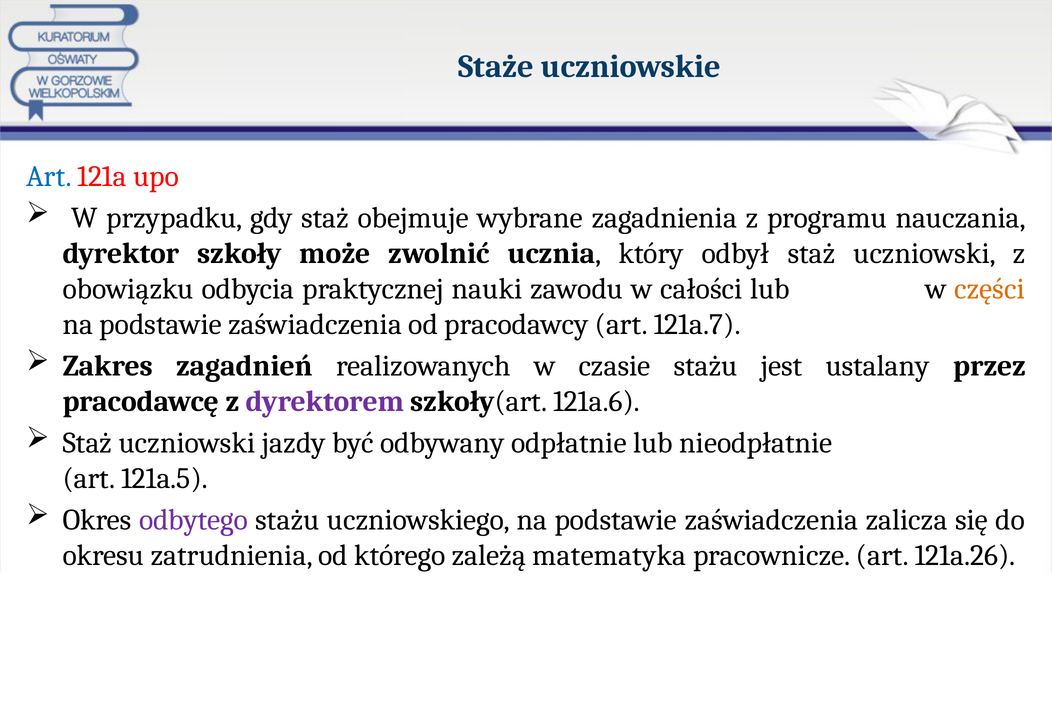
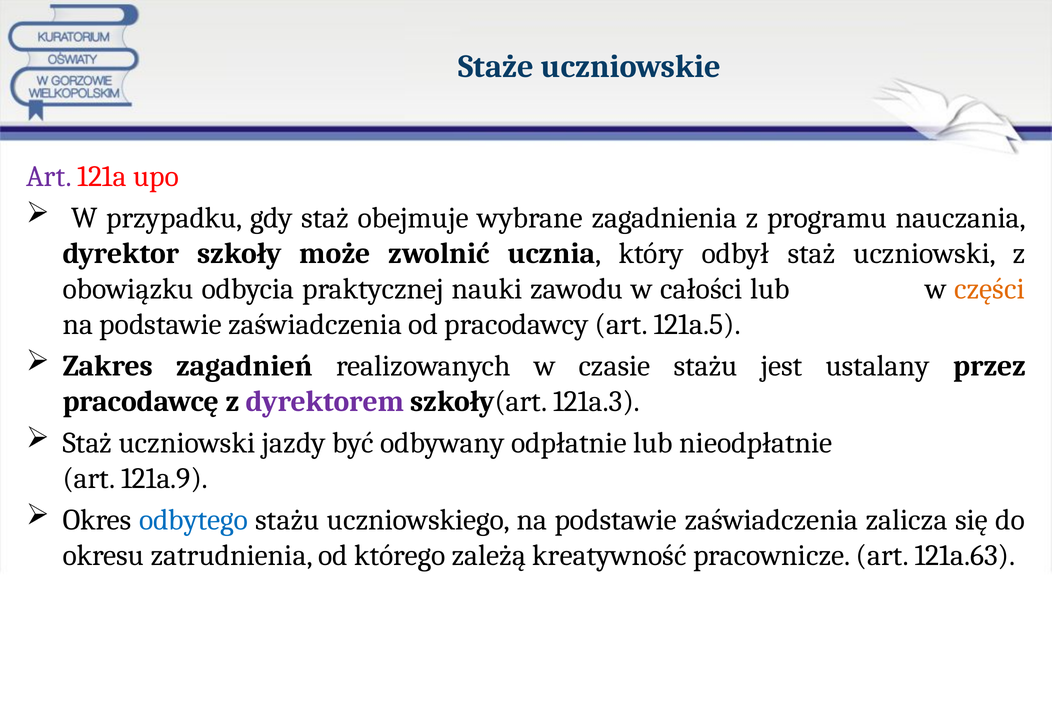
Art colour: blue -> purple (49, 176)
121a.7: 121a.7 -> 121a.5 (697, 325)
121a.6: 121a.6 -> 121a.3 (597, 402)
121a.5: 121a.5 -> 121a.9 (165, 479)
odbytego colour: purple -> blue (194, 520)
matematyka: matematyka -> kreatywność (610, 556)
121a.26: 121a.26 -> 121a.63 (965, 556)
